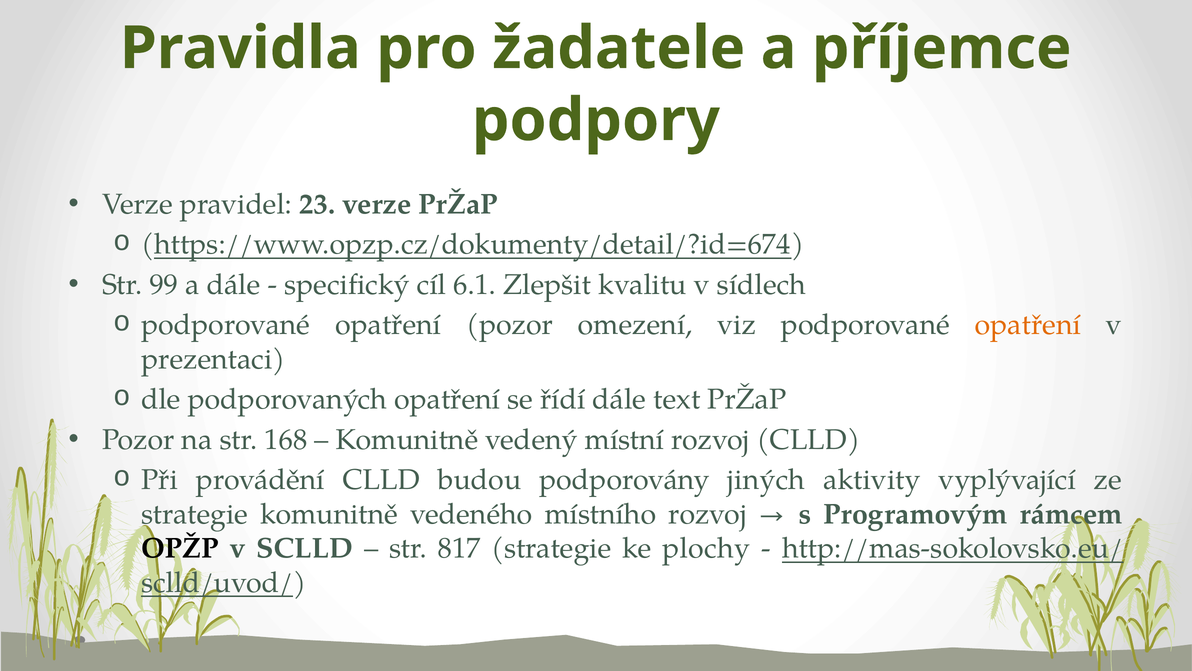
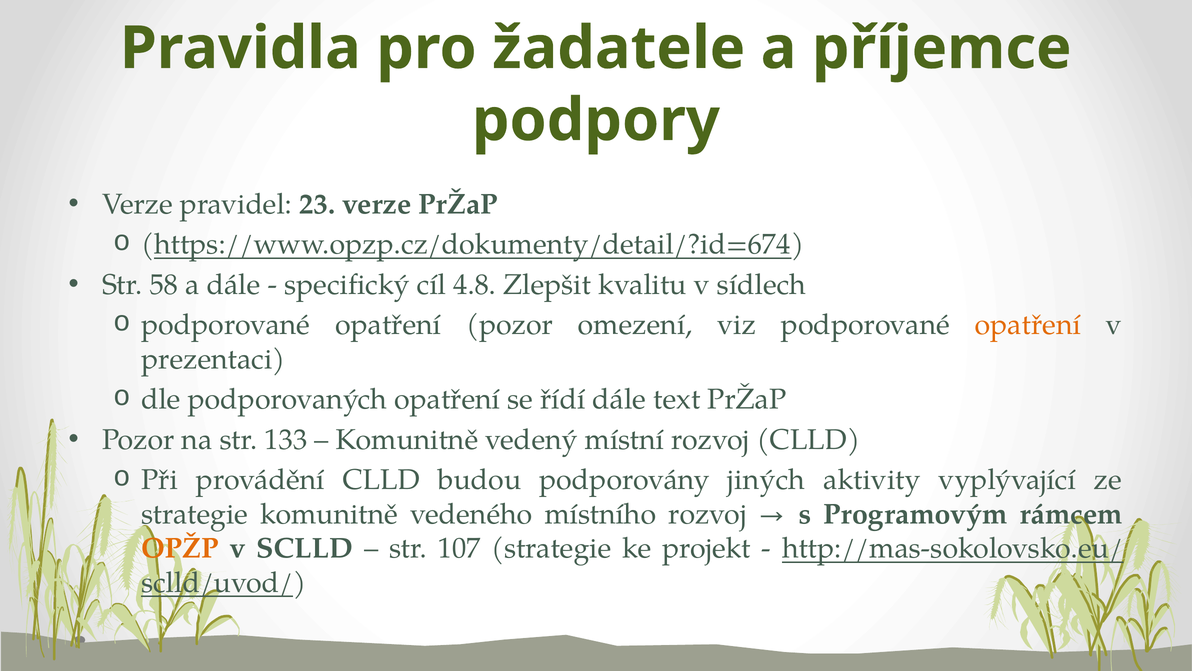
99: 99 -> 58 (164, 285)
6.1: 6.1 -> 4.8 (475, 285)
168: 168 -> 133 (286, 439)
OPŽP colour: black -> orange (180, 548)
817: 817 -> 107 (459, 548)
plochy: plochy -> projekt (706, 548)
